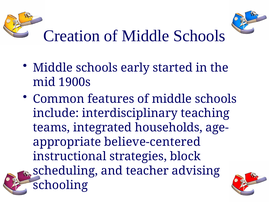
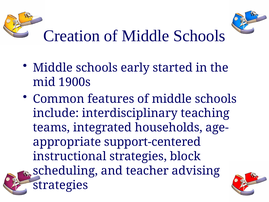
believe-centered: believe-centered -> support-centered (152, 142)
schooling: schooling -> strategies (60, 185)
